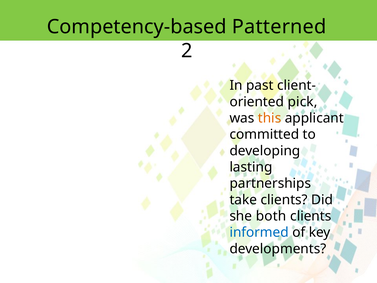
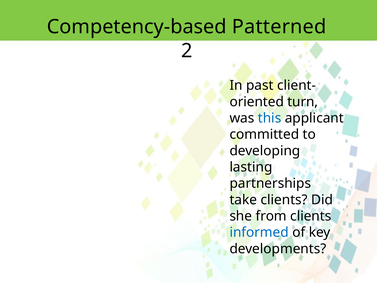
pick: pick -> turn (303, 102)
this colour: orange -> blue (270, 118)
both: both -> from (271, 216)
